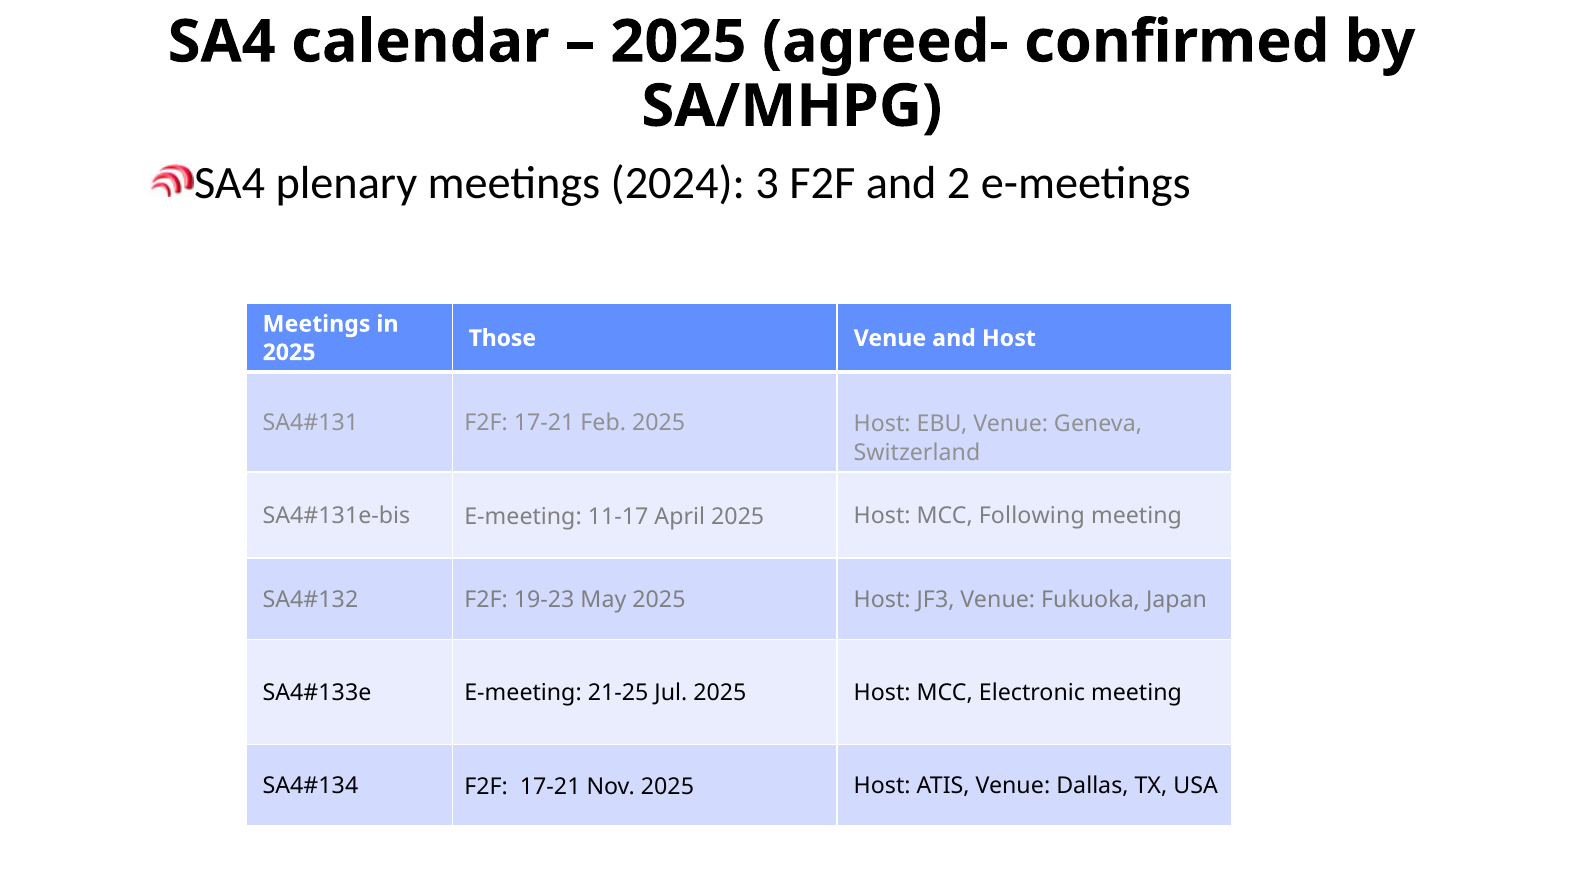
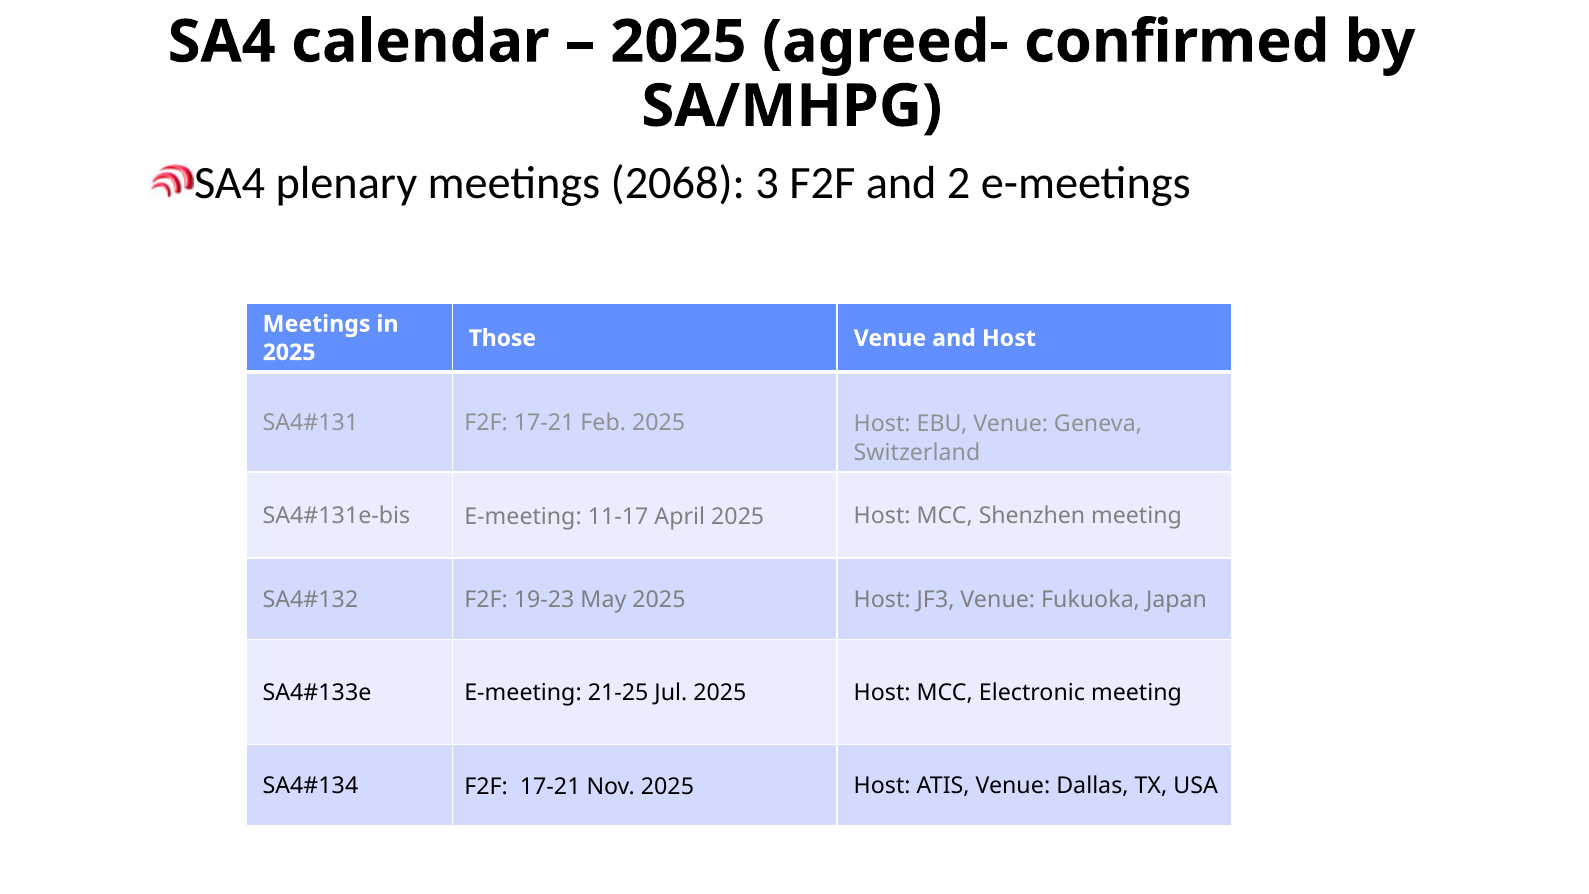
2024: 2024 -> 2068 (678, 183)
Following: Following -> Shenzhen (1032, 516)
